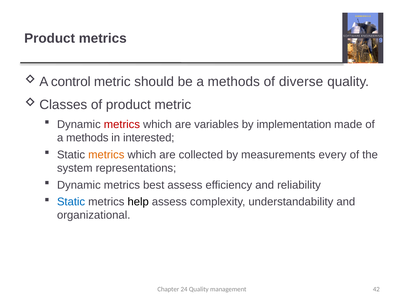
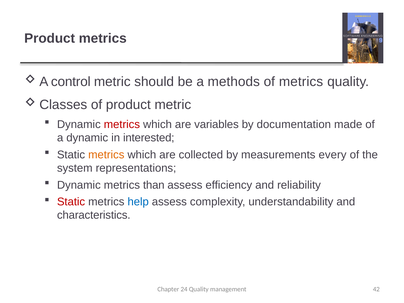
of diverse: diverse -> metrics (301, 82)
implementation: implementation -> documentation (294, 124)
methods: methods -> dynamic (87, 138)
best: best -> than (154, 185)
Static colour: blue -> red (71, 202)
help colour: black -> blue (138, 202)
organizational: organizational -> characteristics (94, 215)
